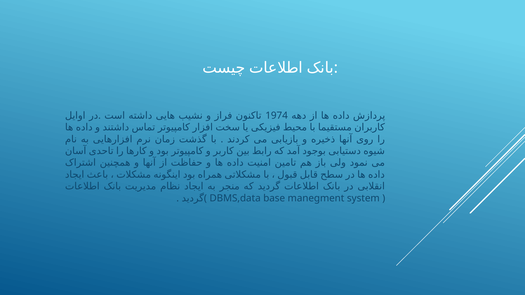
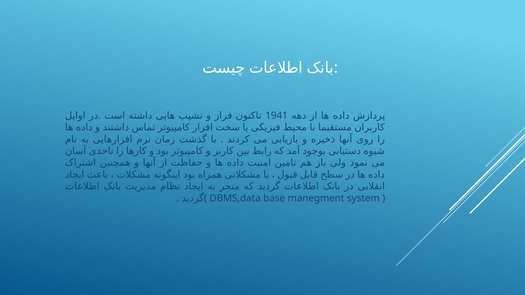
1974: 1974 -> 1941 (277, 116)
